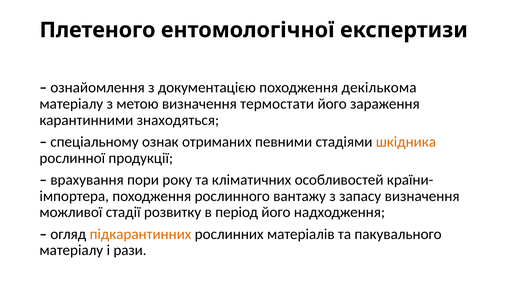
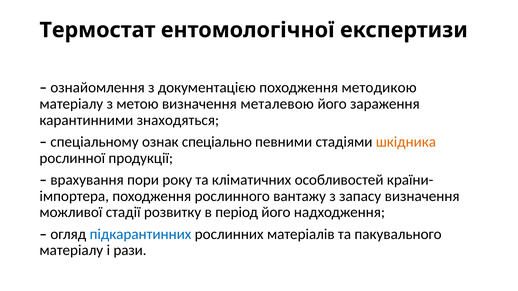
Плетеного: Плетеного -> Термостат (97, 30)
декількома: декількома -> методикою (379, 88)
термостати: термостати -> металевою (277, 104)
отриманих: отриманих -> спеціально (217, 142)
підкарантинних colour: orange -> blue (140, 234)
